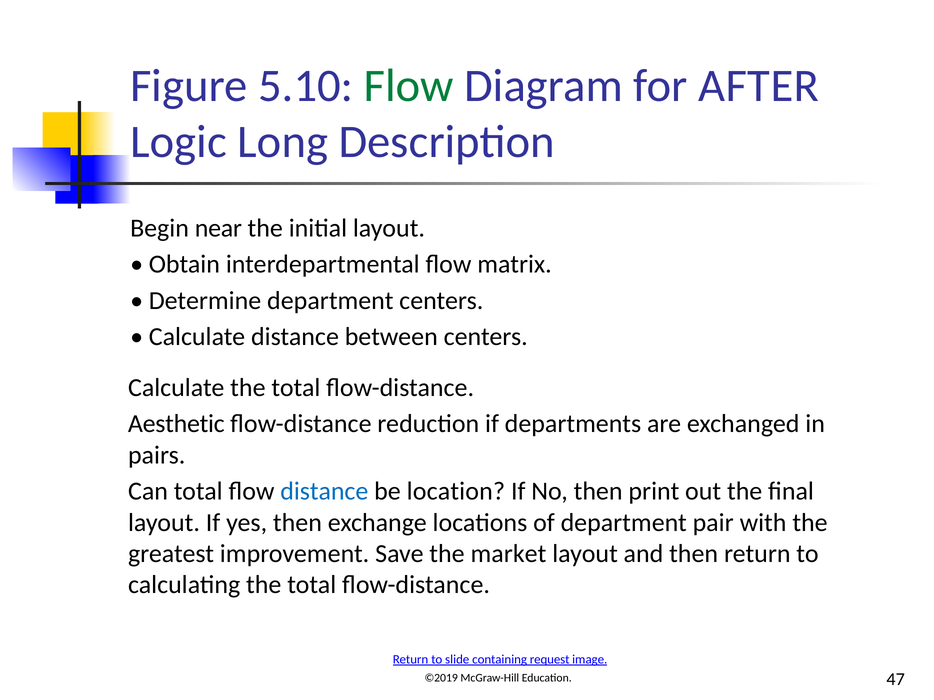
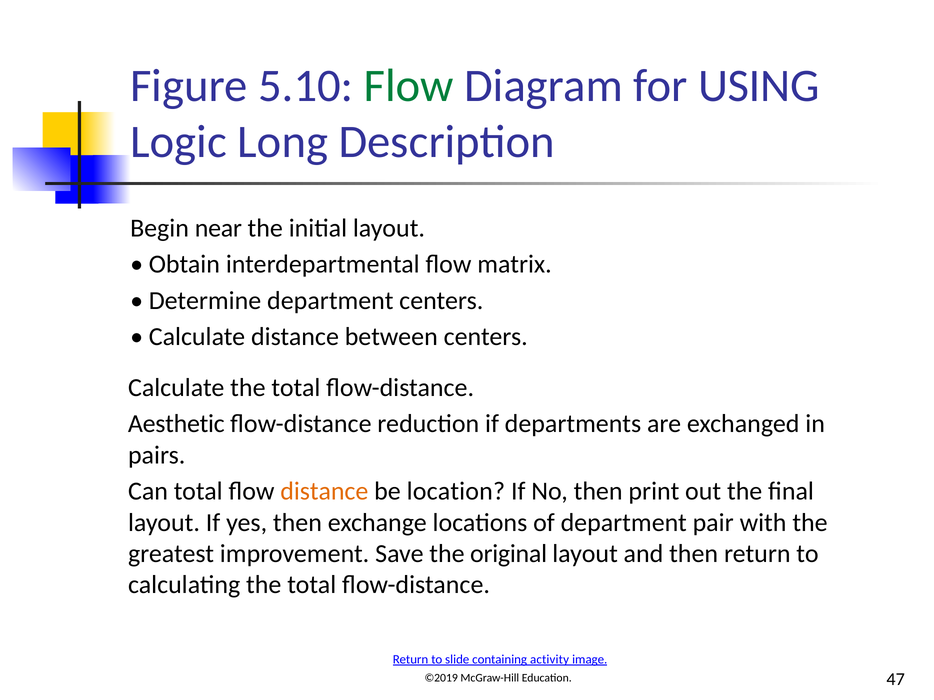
AFTER: AFTER -> USING (759, 86)
distance colour: blue -> orange (324, 492)
market: market -> original (509, 554)
request: request -> activity (550, 660)
